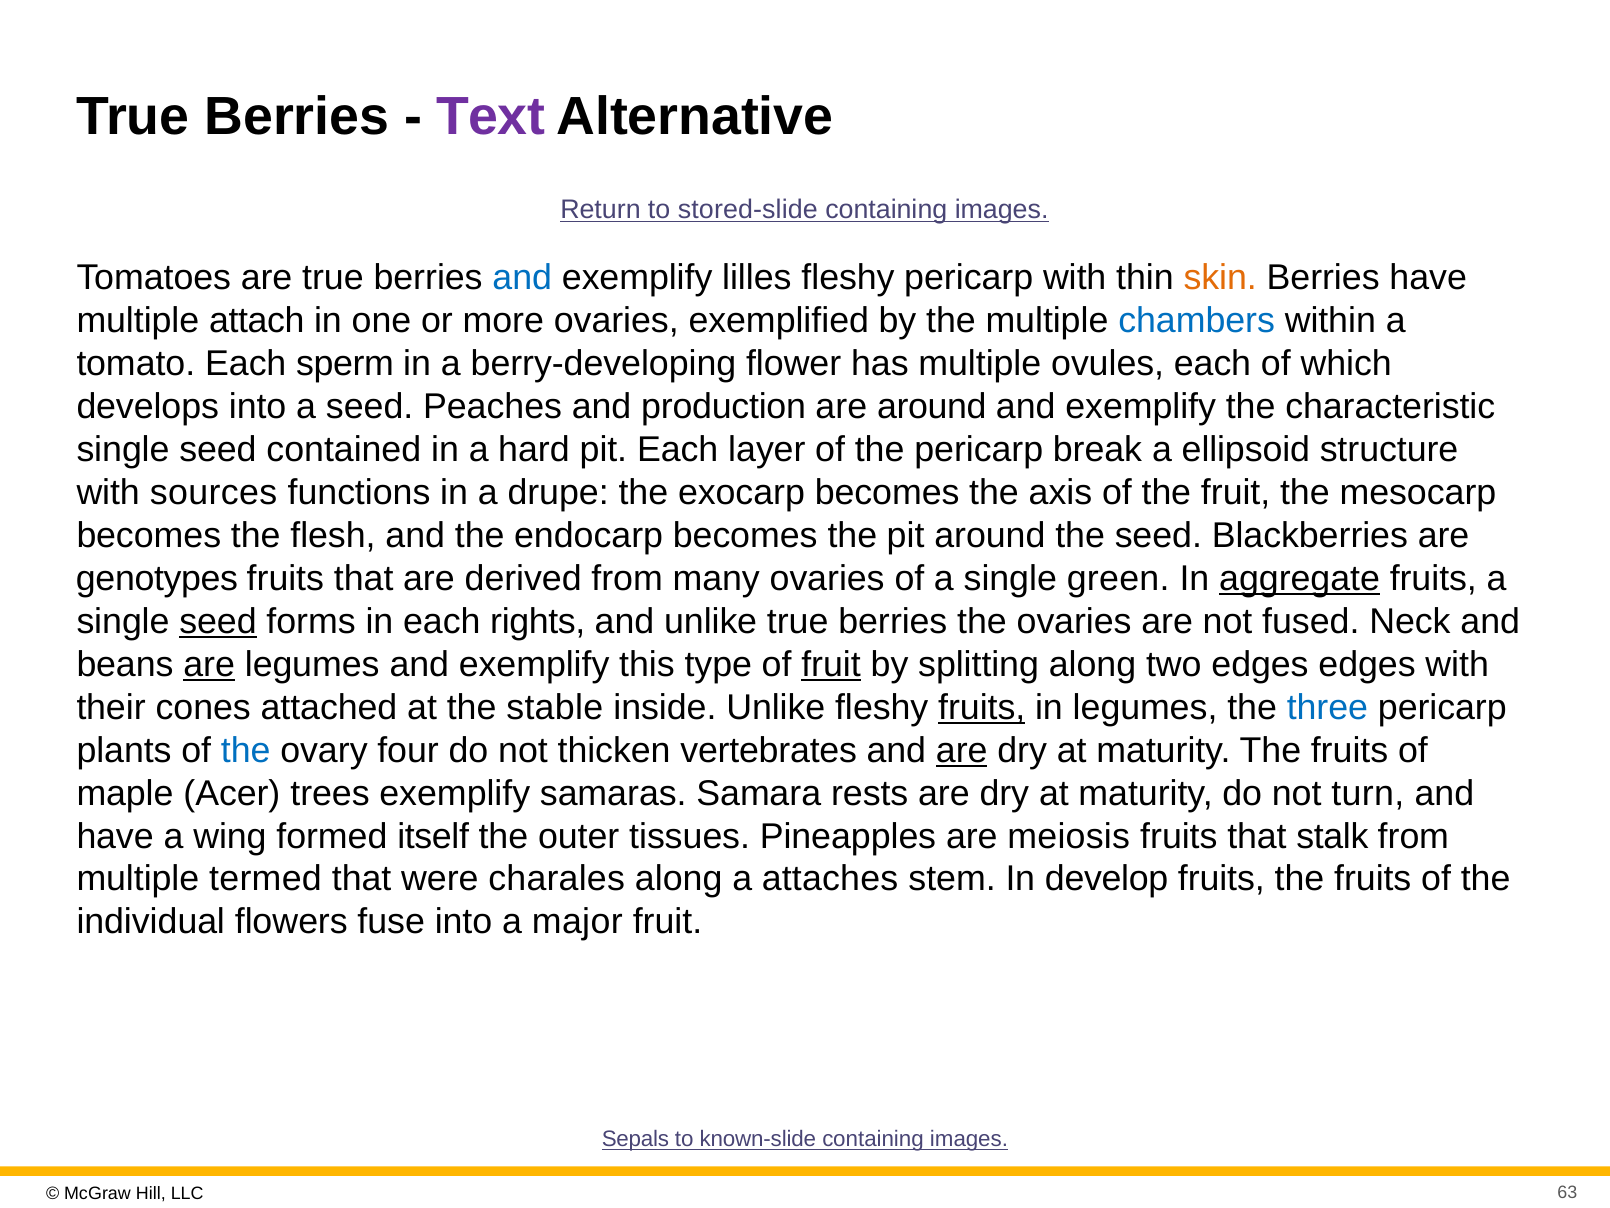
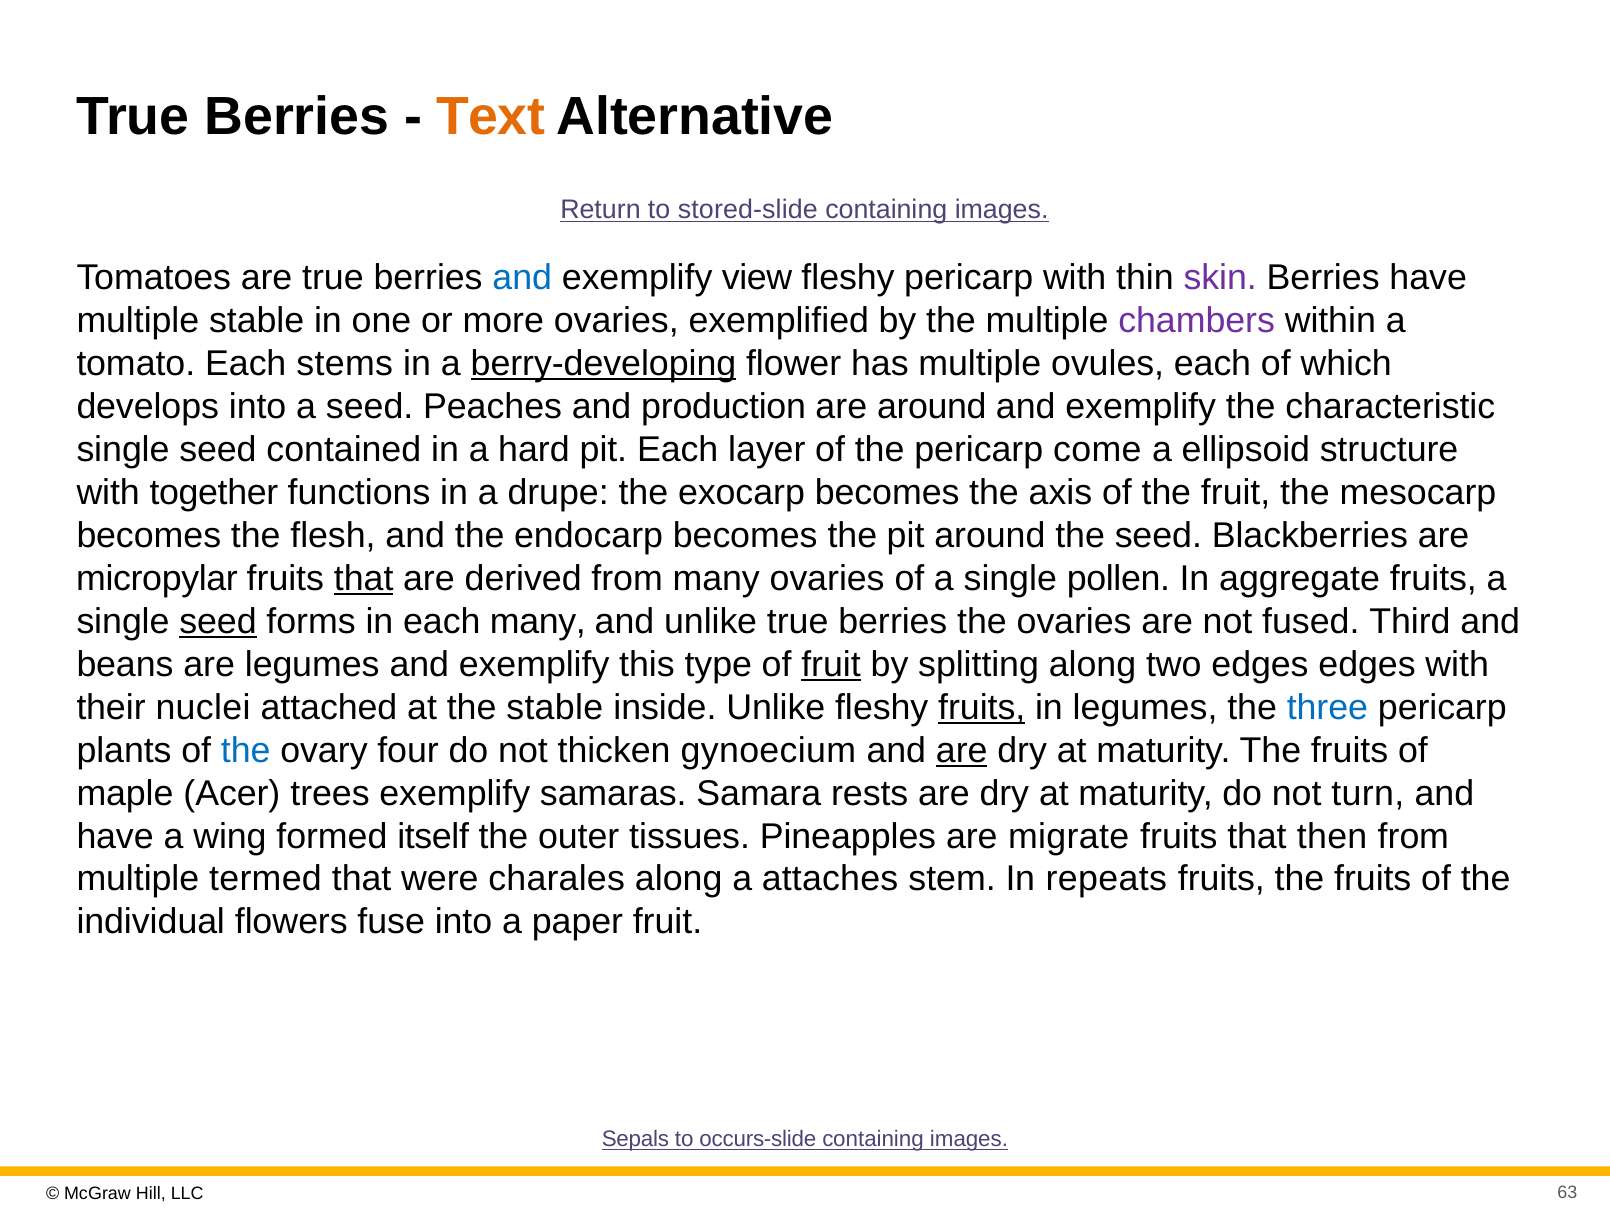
Text colour: purple -> orange (491, 117)
lilles: lilles -> view (757, 278)
skin colour: orange -> purple (1220, 278)
multiple attach: attach -> stable (257, 321)
chambers colour: blue -> purple (1197, 321)
sperm: sperm -> stems (345, 364)
berry-developing underline: none -> present (603, 364)
break: break -> come (1097, 450)
sources: sources -> together (214, 493)
genotypes: genotypes -> micropylar (157, 578)
that underline: none -> present (364, 578)
green: green -> pollen (1118, 578)
aggregate underline: present -> none (1300, 578)
each rights: rights -> many (538, 621)
Neck: Neck -> Third (1410, 621)
are underline: present -> none (209, 664)
cones: cones -> nuclei (203, 707)
vertebrates: vertebrates -> gynoecium (768, 750)
meiosis: meiosis -> migrate (1069, 836)
stalk: stalk -> then (1332, 836)
develop: develop -> repeats (1106, 879)
major: major -> paper (577, 922)
known-slide: known-slide -> occurs-slide (758, 1139)
